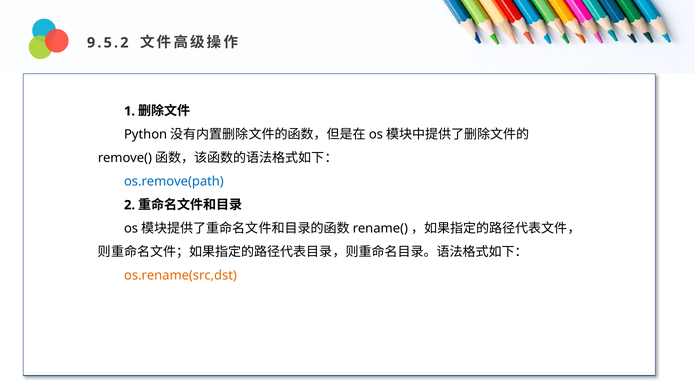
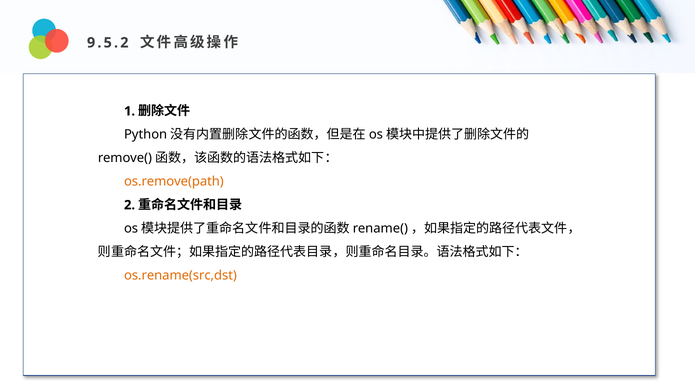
os.remove(path colour: blue -> orange (174, 182)
